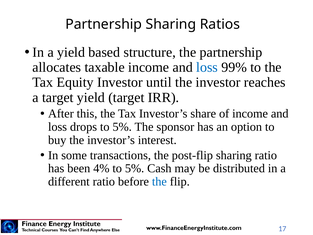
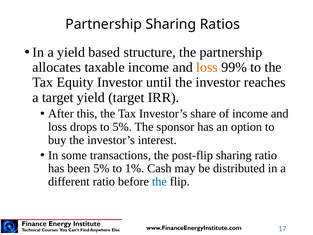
loss colour: blue -> orange (207, 67)
been 4%: 4% -> 5% (101, 168)
5%: 5% -> 1% (135, 168)
